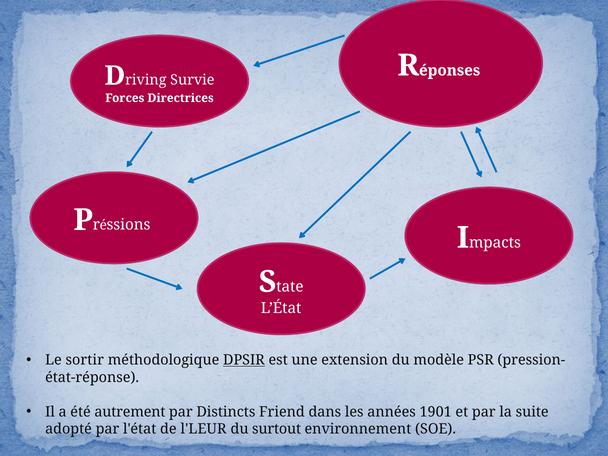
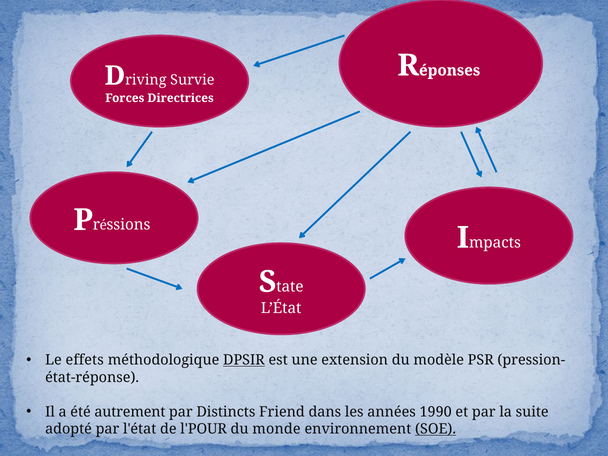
sortir: sortir -> effets (85, 360)
1901: 1901 -> 1990 (436, 412)
l'LEUR: l'LEUR -> l'POUR (204, 429)
surtout: surtout -> monde (276, 429)
SOE underline: none -> present (436, 429)
